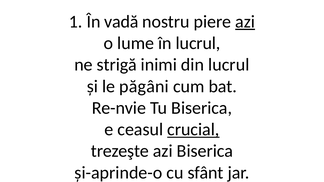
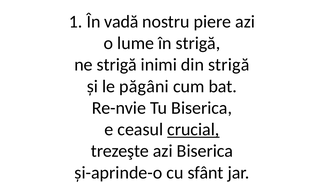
azi underline: present -> none (245, 22)
în lucrul: lucrul -> strigă (198, 43)
din lucrul: lucrul -> strigă (229, 65)
